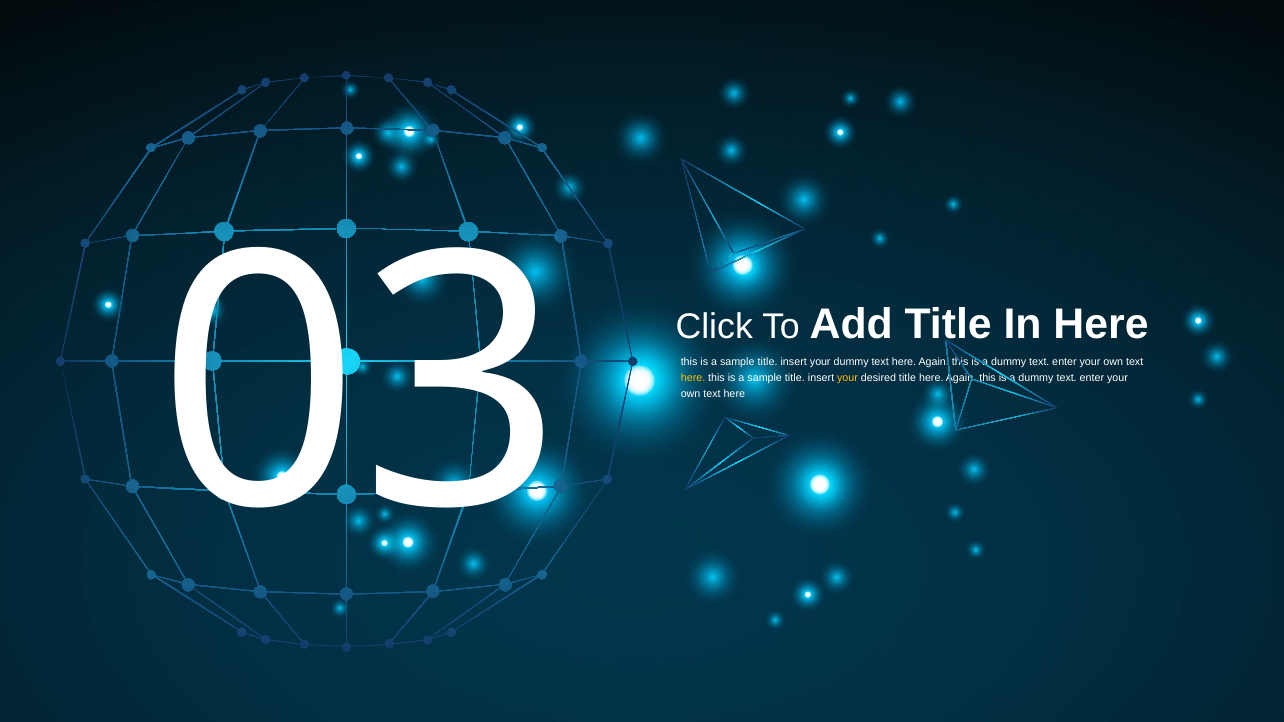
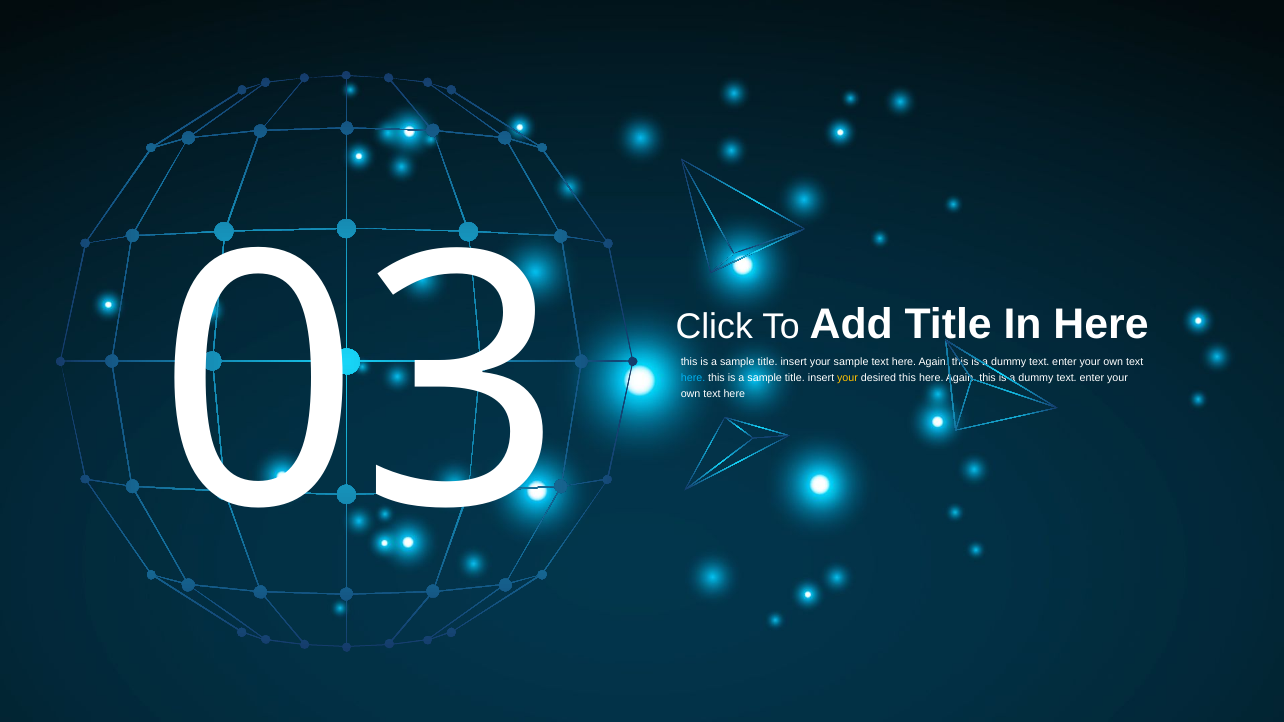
your dummy: dummy -> sample (851, 362)
here colour: yellow -> light blue (693, 378)
desired title: title -> this (907, 378)
